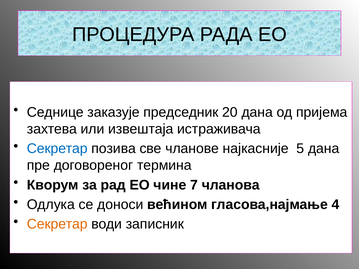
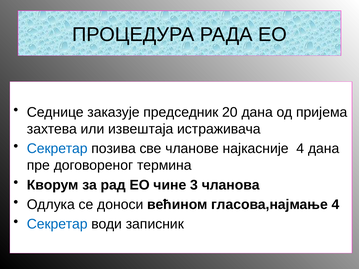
најкасније 5: 5 -> 4 (300, 149)
7: 7 -> 3 (194, 185)
Секретар colour: orange -> blue (57, 224)
